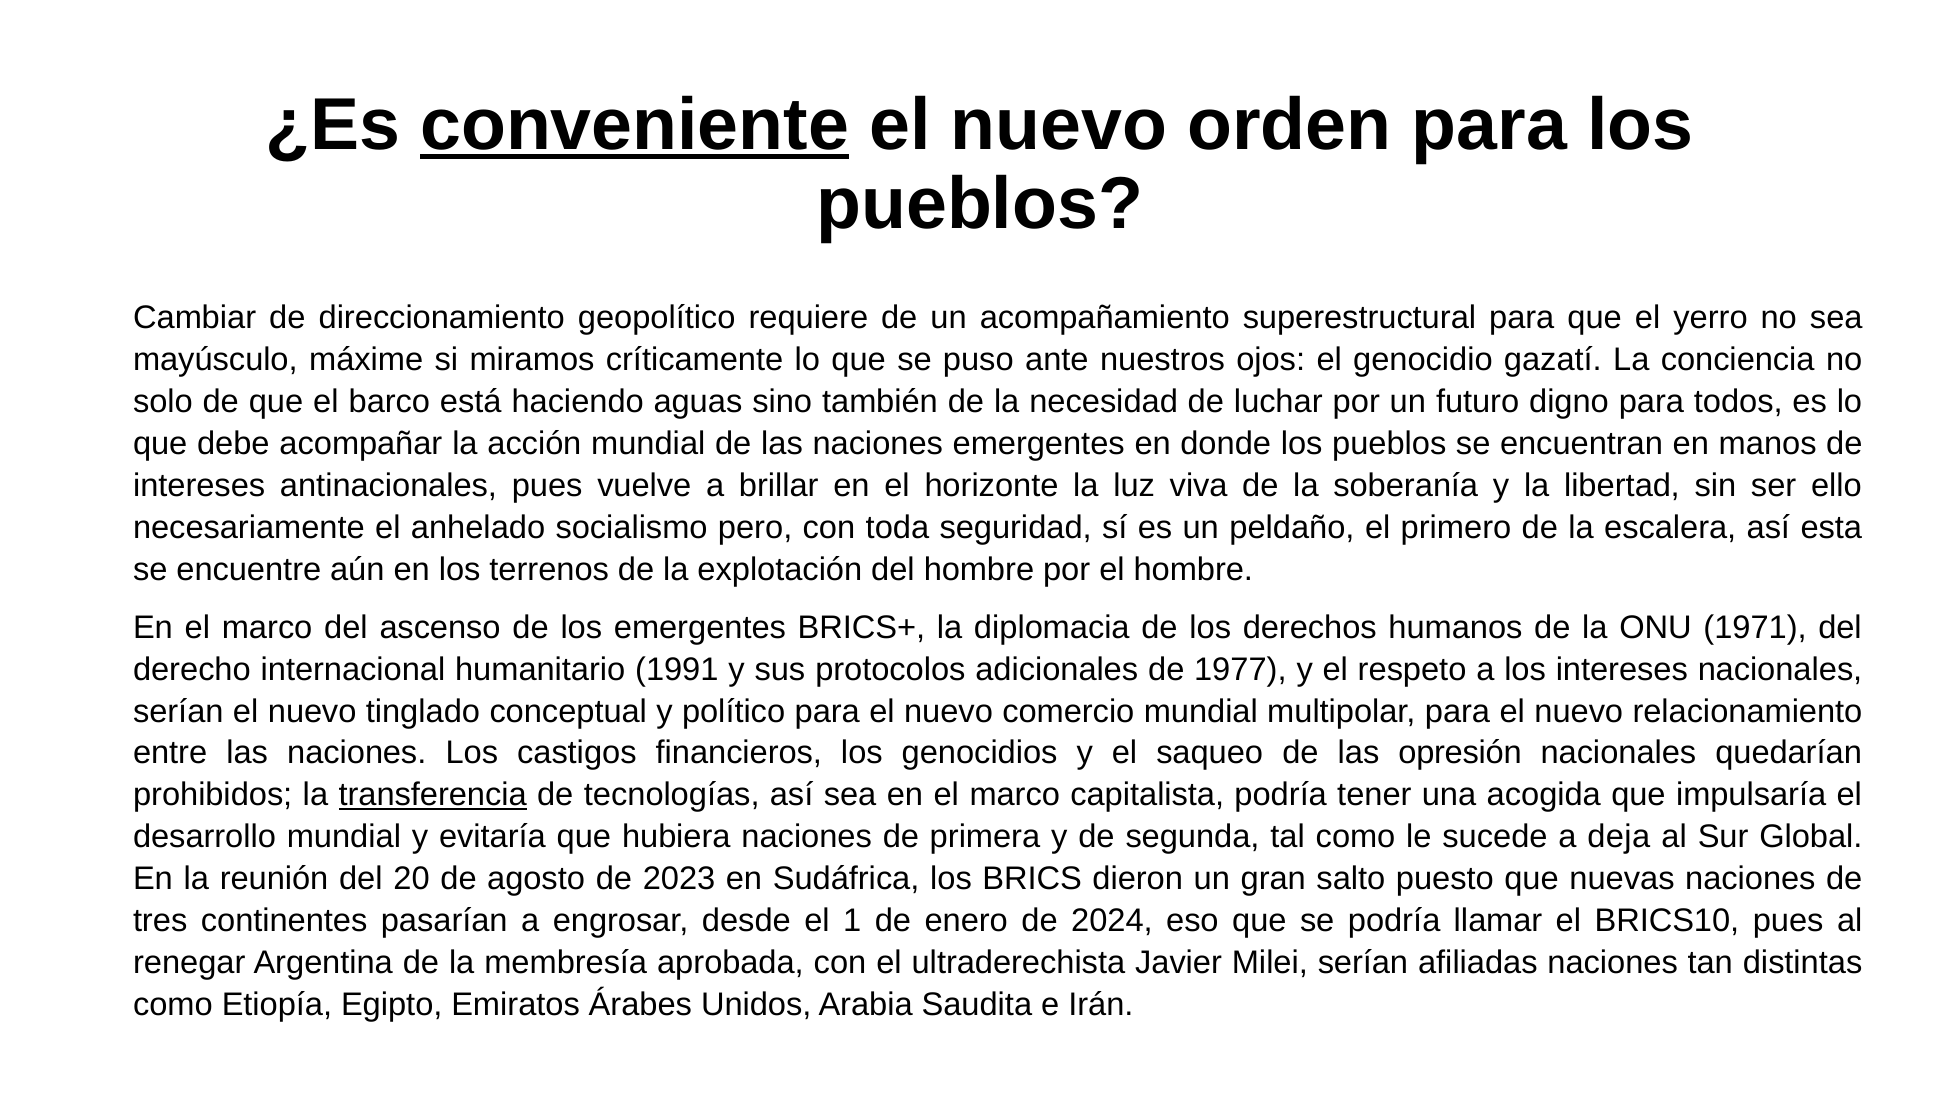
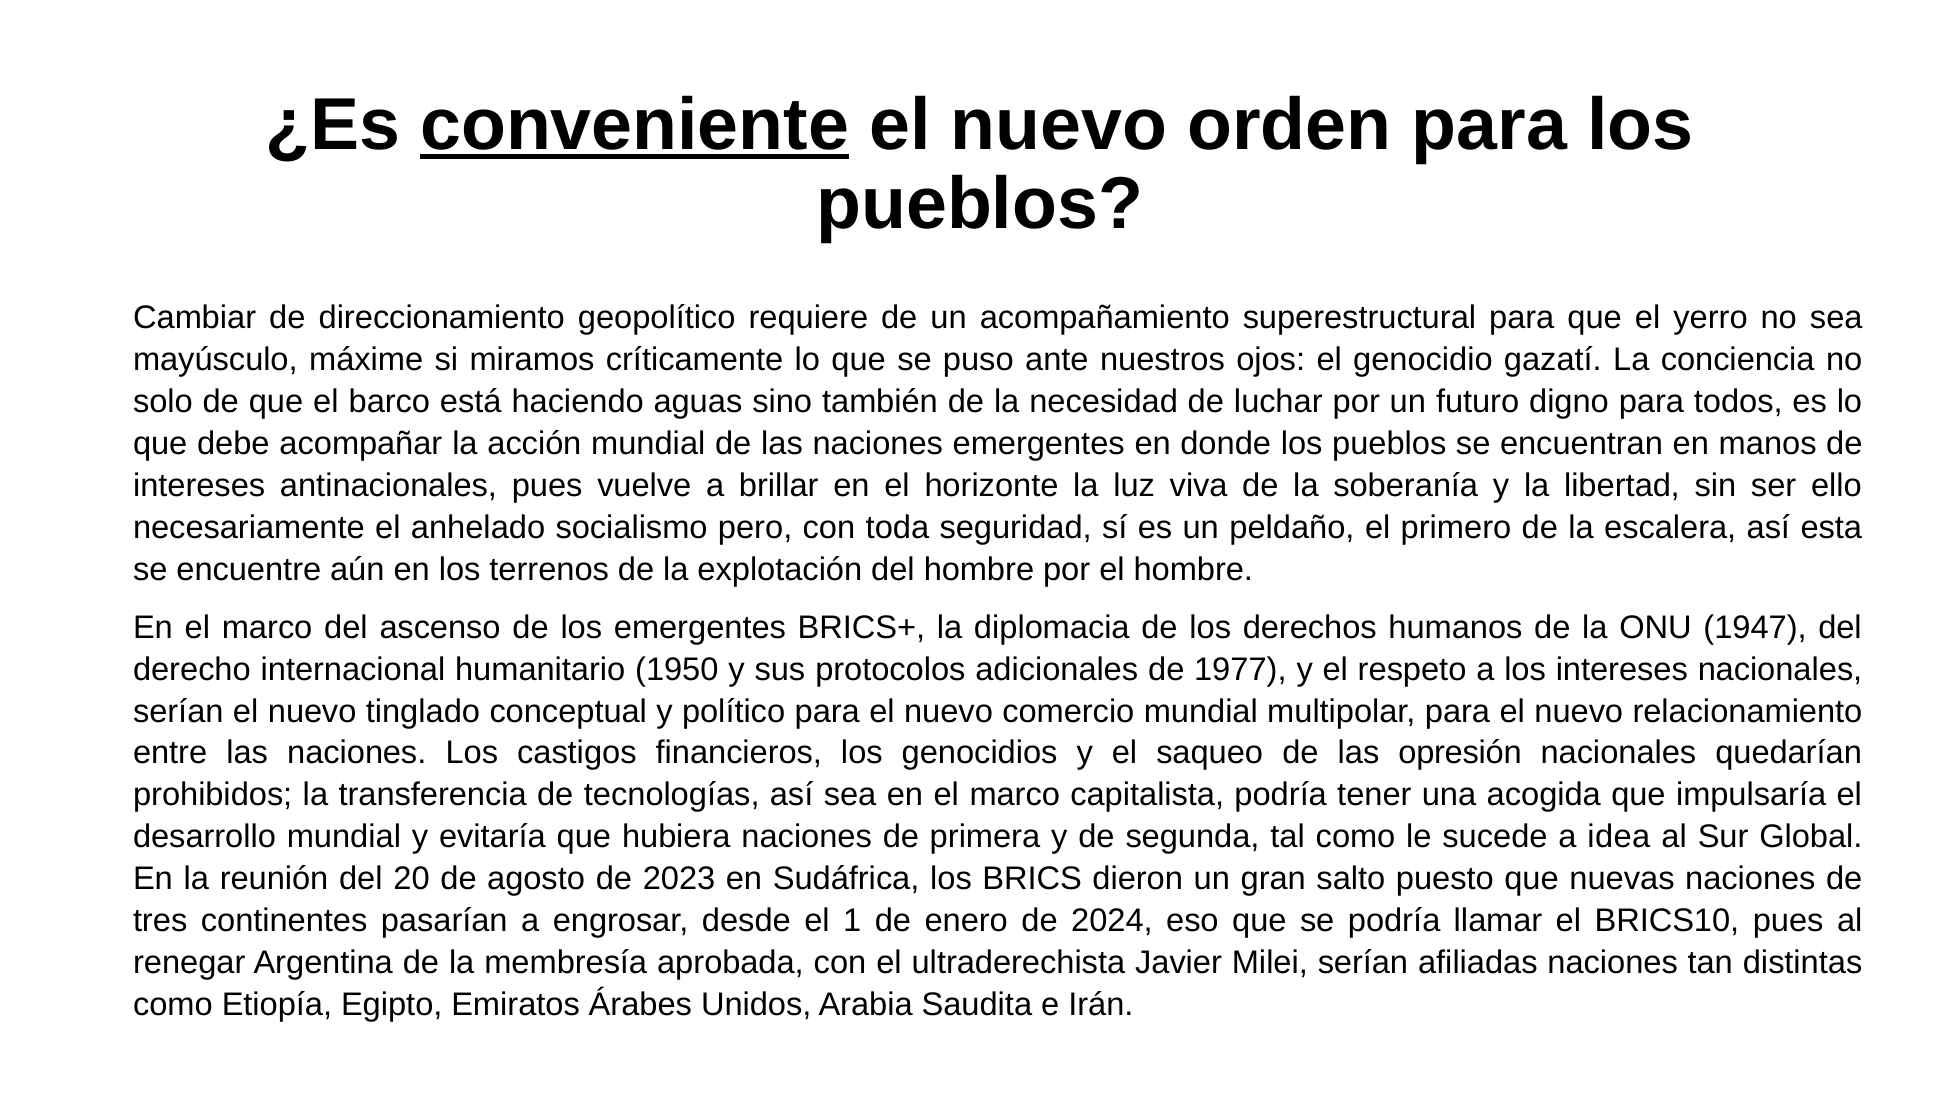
1971: 1971 -> 1947 (1755, 628)
1991: 1991 -> 1950 (677, 670)
transferencia underline: present -> none (433, 795)
deja: deja -> idea (1619, 837)
